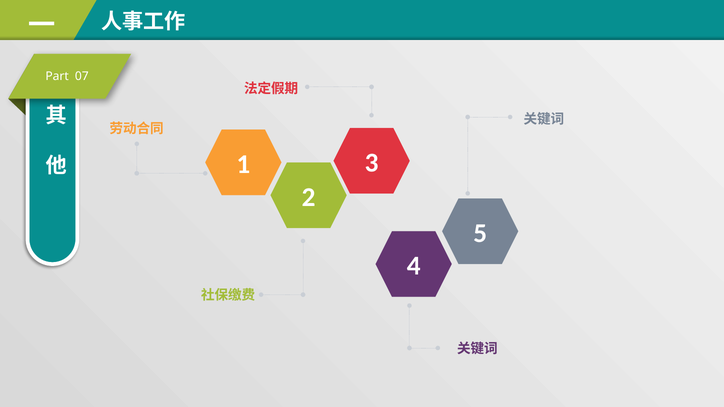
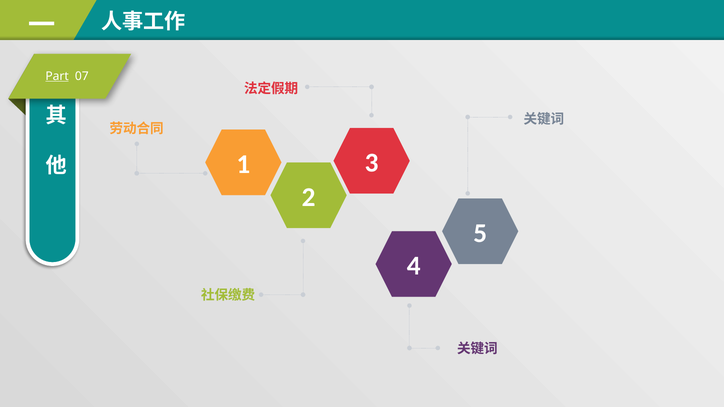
Part underline: none -> present (57, 76)
